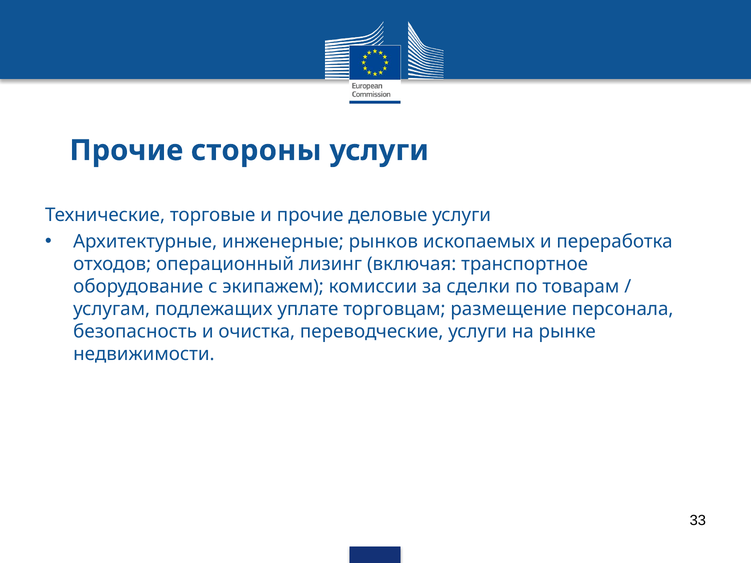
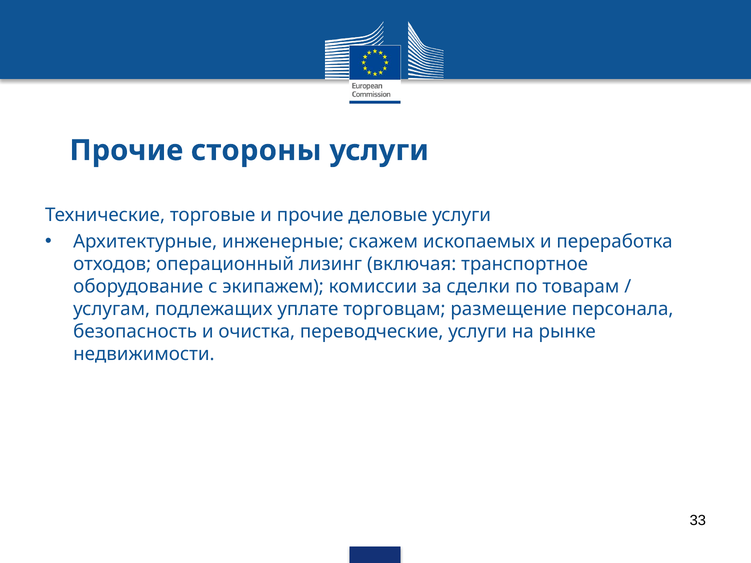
рынков: рынков -> скажем (383, 241)
